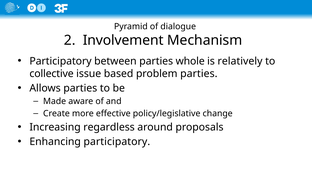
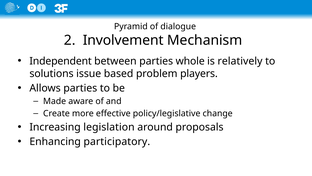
Participatory: Participatory -> Independent (61, 61)
collective: collective -> solutions (52, 73)
problem parties: parties -> players (199, 73)
regardless: regardless -> legislation (109, 127)
